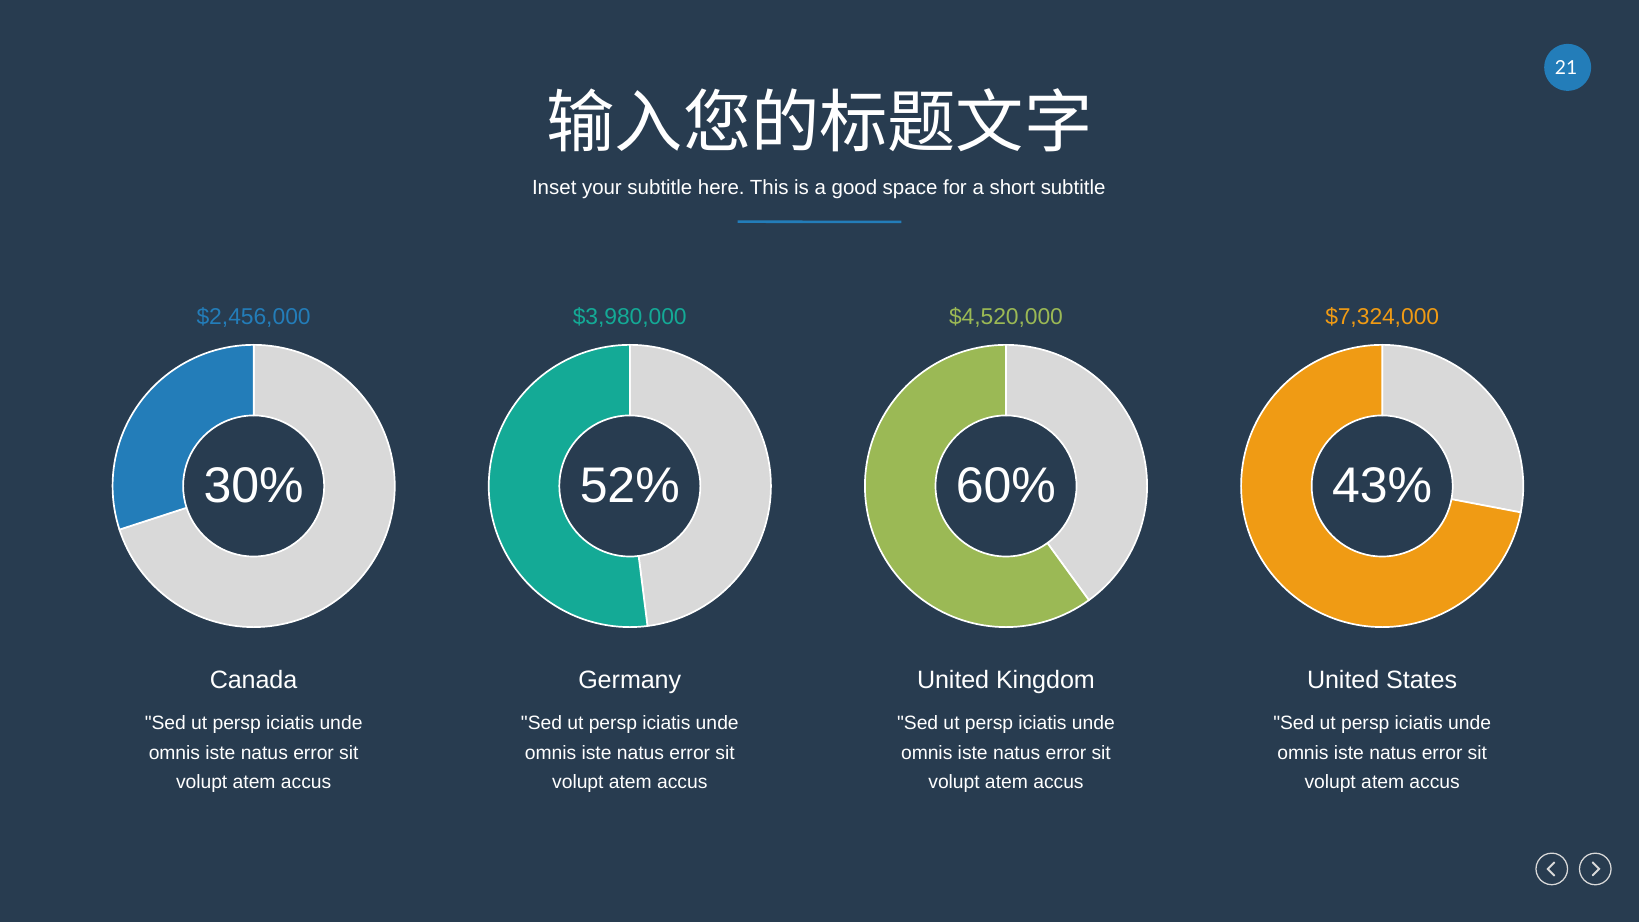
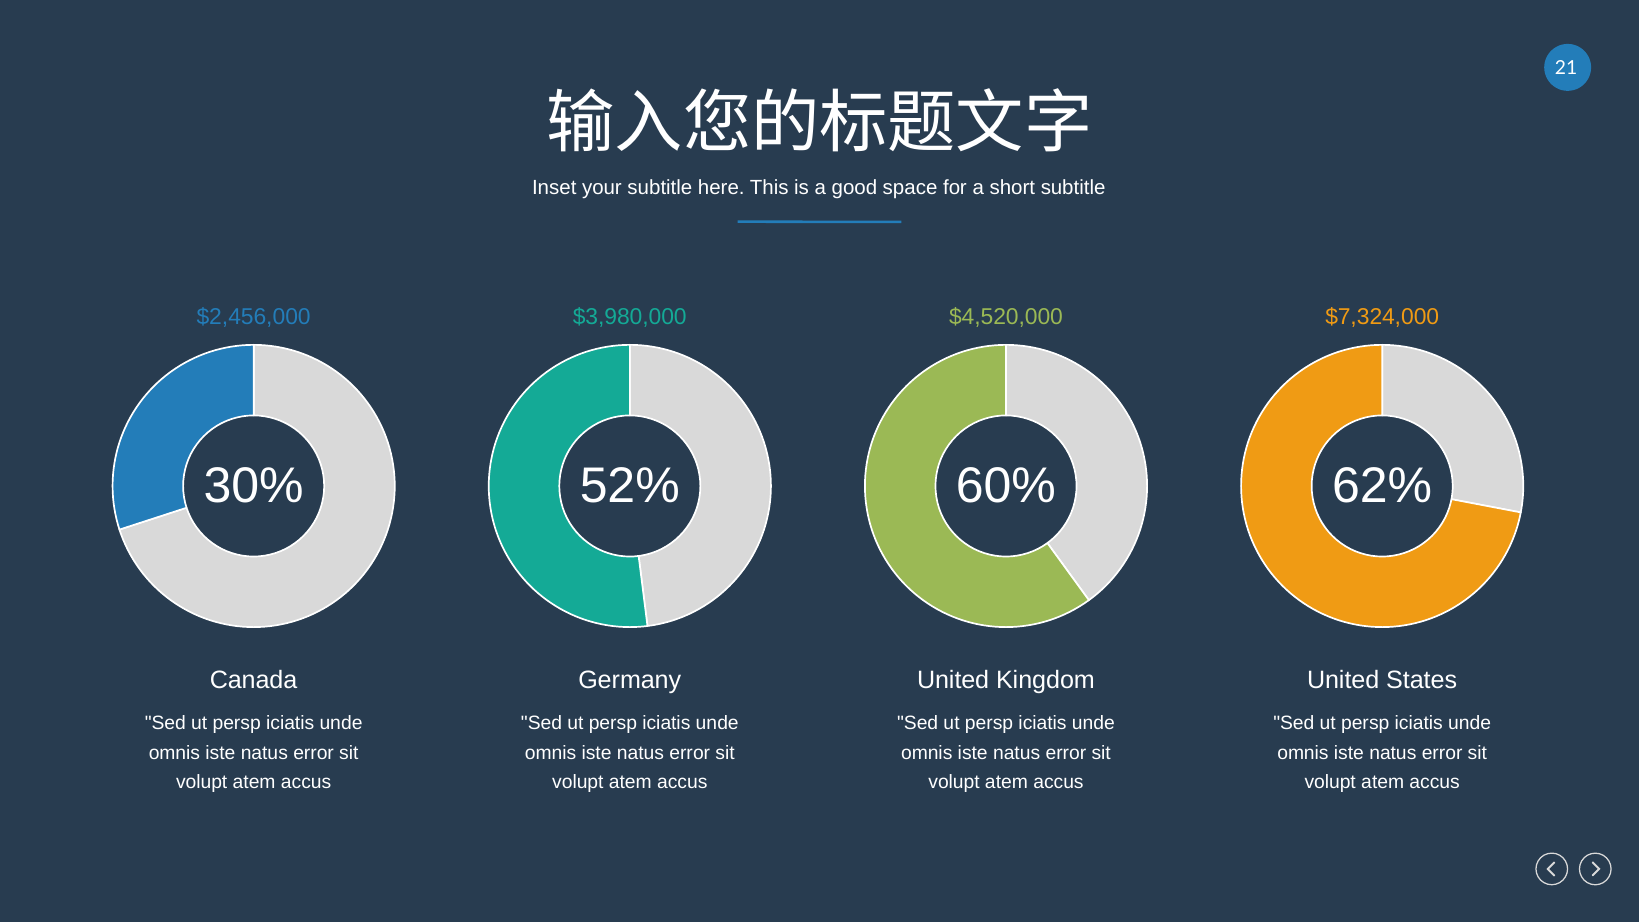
43%: 43% -> 62% (1382, 485)
